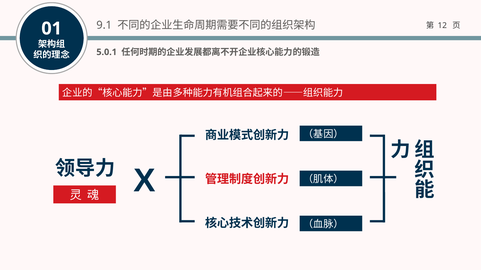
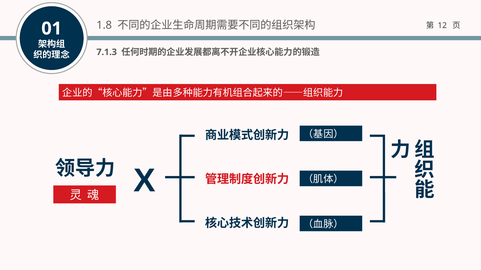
9.1: 9.1 -> 1.8 (104, 25)
5.0.1: 5.0.1 -> 7.1.3 (107, 52)
